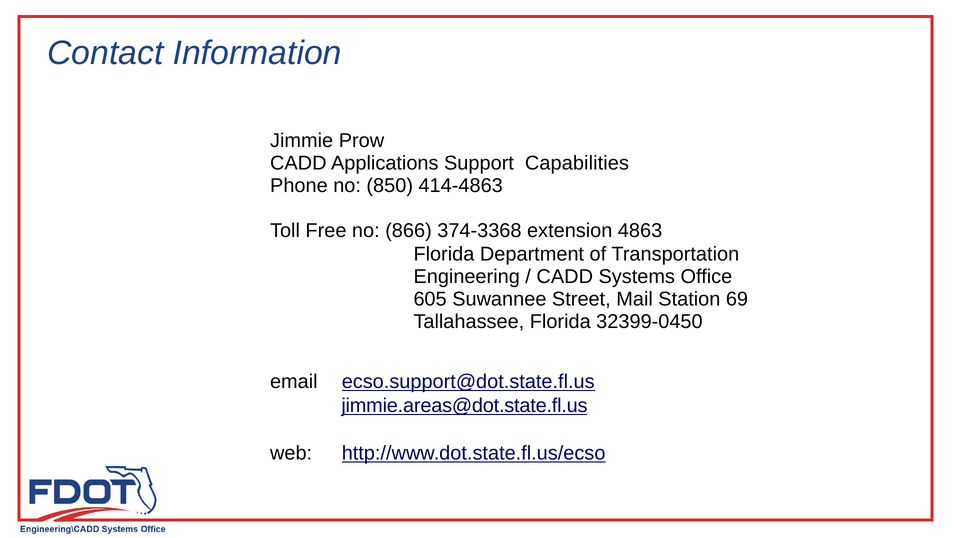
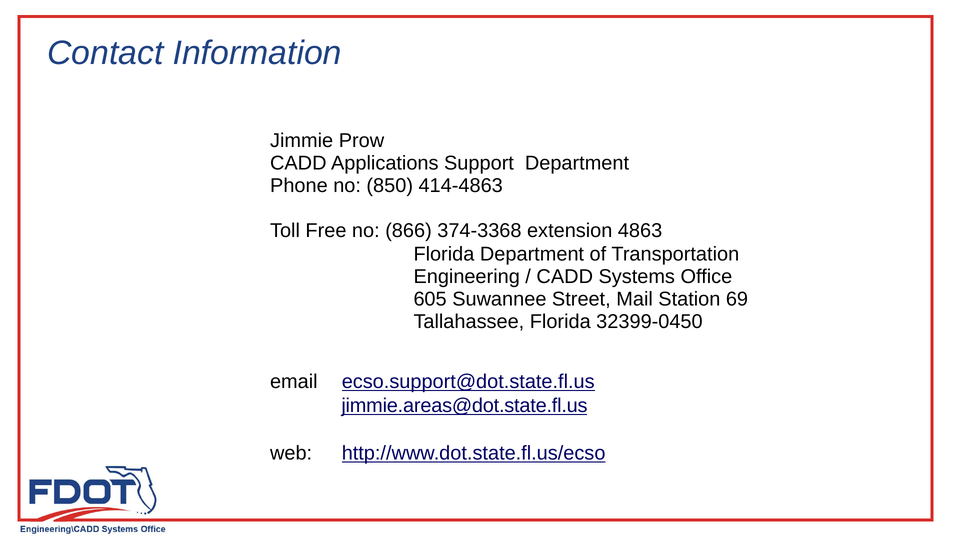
Support Capabilities: Capabilities -> Department (577, 163)
